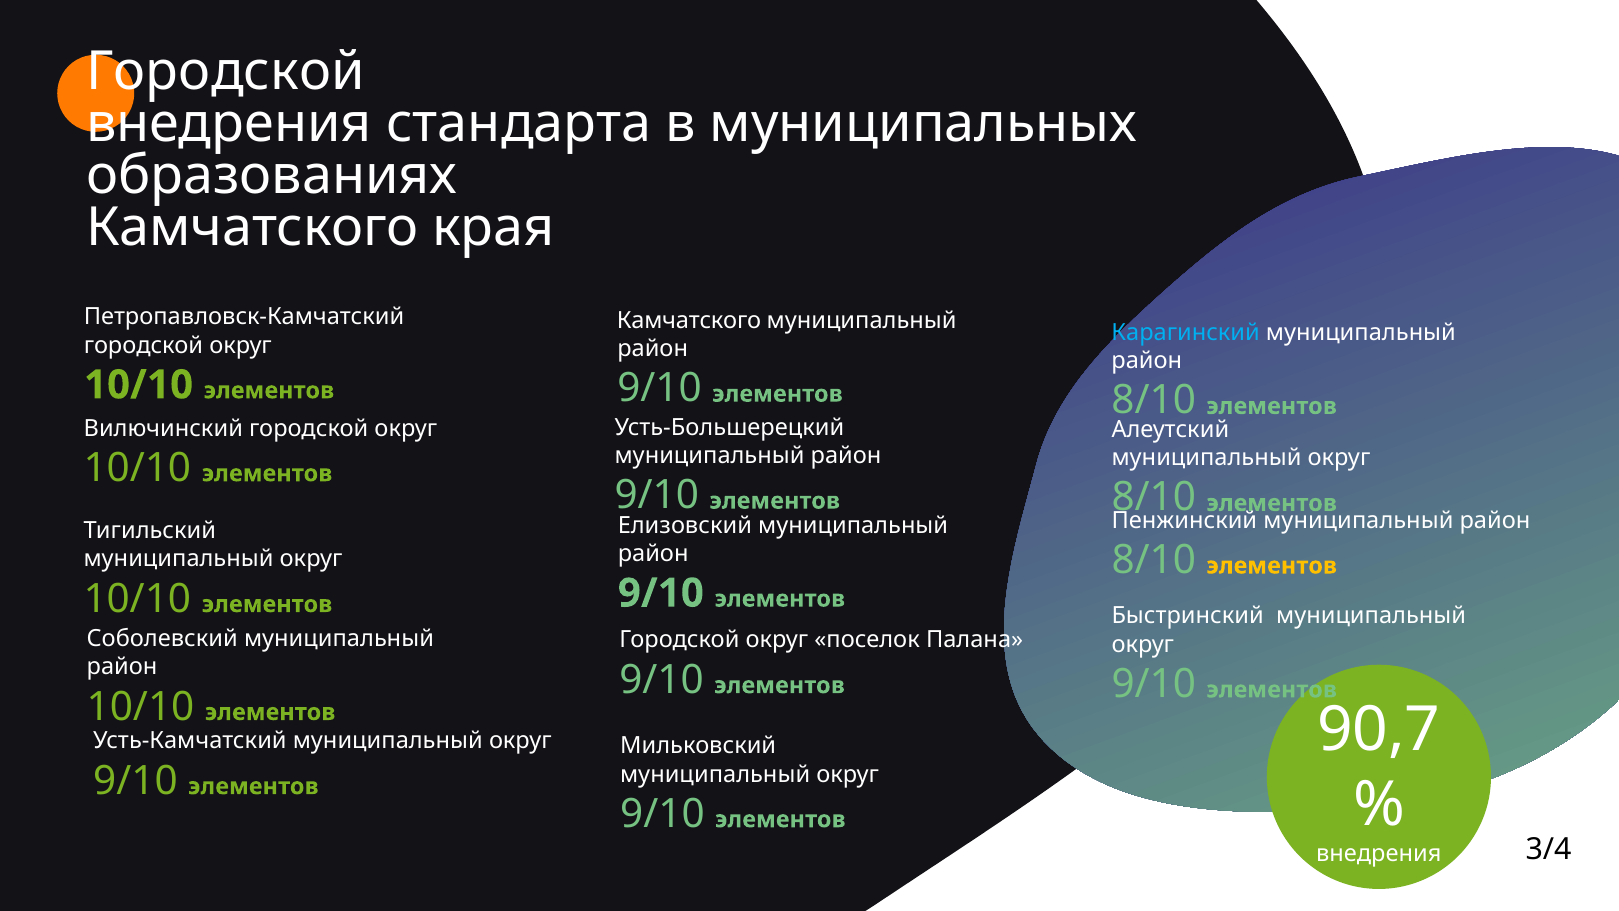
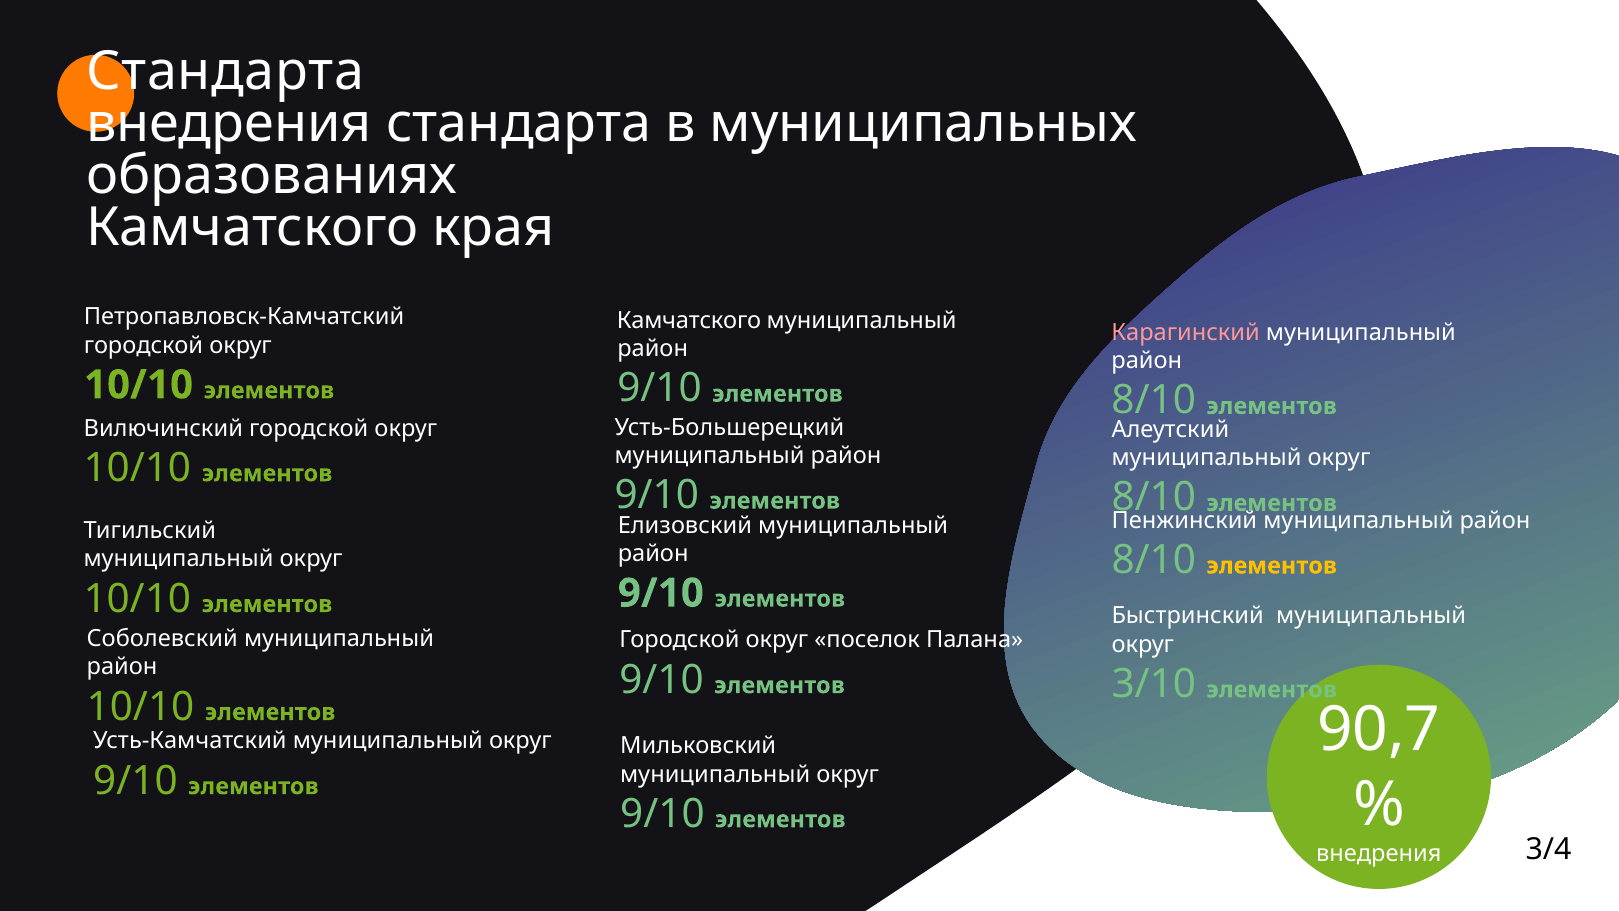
Городской: Городской -> Стандарта (225, 72)
Карагинский colour: light blue -> pink (1186, 332)
9/10: 9/10 -> 3/10 (1154, 684)
